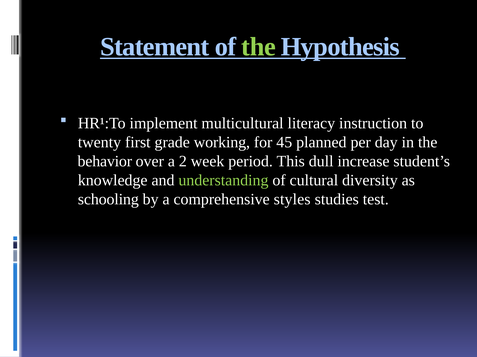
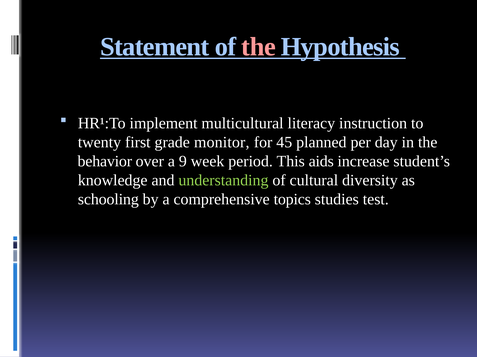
the colour: light green -> pink (259, 47)
working: working -> monitor (222, 142)
2: 2 -> 9 (183, 162)
dull: dull -> aids (321, 162)
styles: styles -> topics (292, 200)
